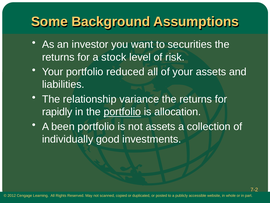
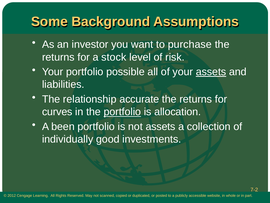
securities: securities -> purchase (190, 44)
reduced: reduced -> possible (125, 72)
assets underline: none -> present (211, 72)
variance: variance -> accurate (139, 99)
rapidly: rapidly -> curves (57, 112)
